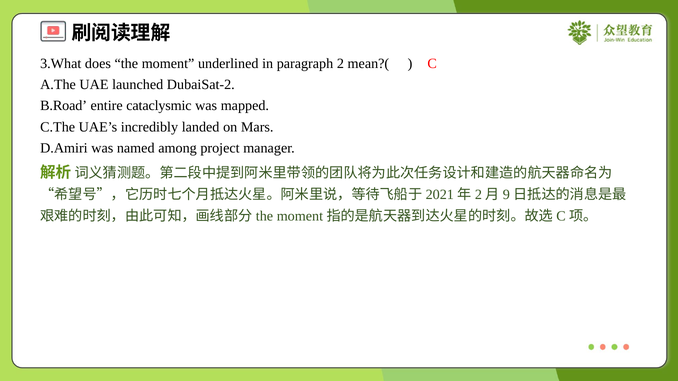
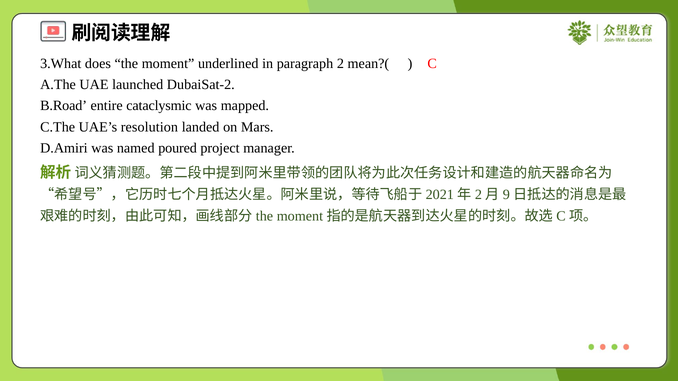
incredibly: incredibly -> resolution (149, 127)
among: among -> poured (178, 148)
